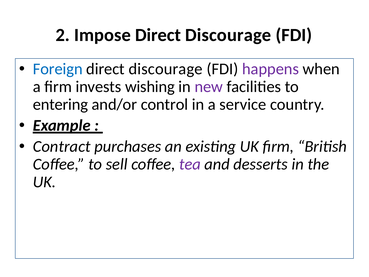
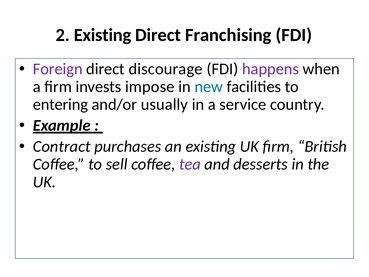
2 Impose: Impose -> Existing (103, 35)
Discourage: Discourage -> Franchising (228, 35)
Foreign colour: blue -> purple (58, 69)
wishing: wishing -> impose (150, 87)
new colour: purple -> blue (209, 87)
control: control -> usually (164, 104)
